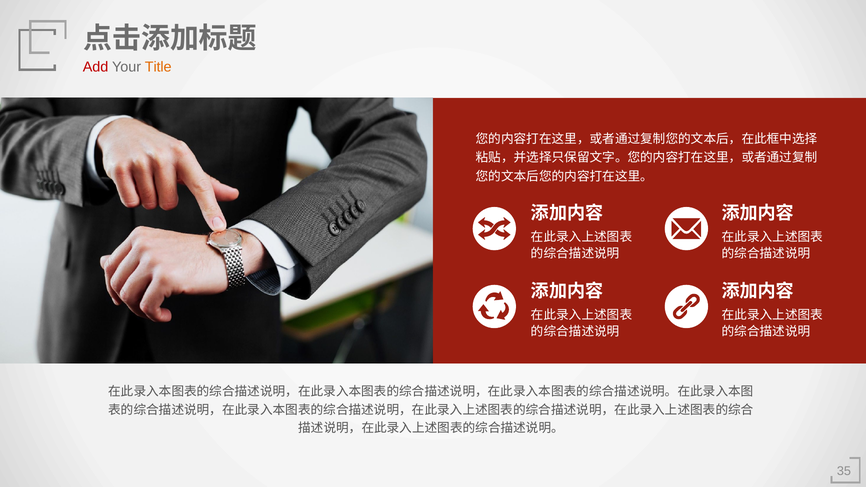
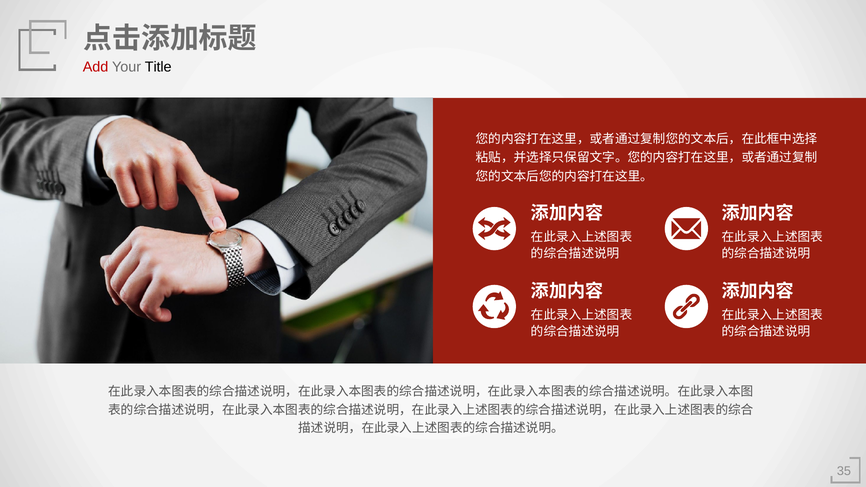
Title colour: orange -> black (158, 67)
